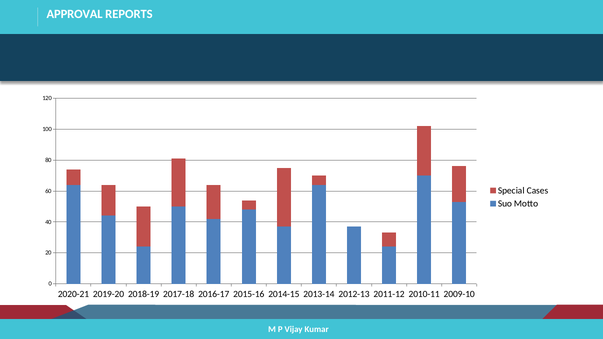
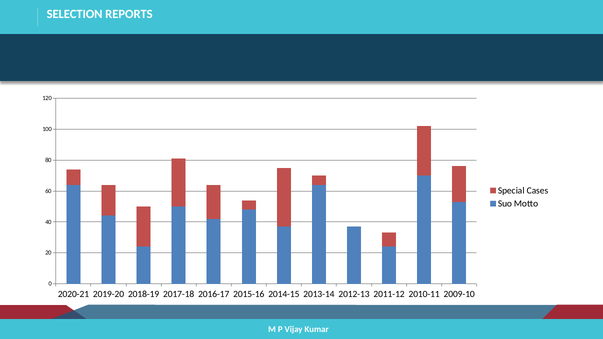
APPROVAL: APPROVAL -> SELECTION (75, 14)
